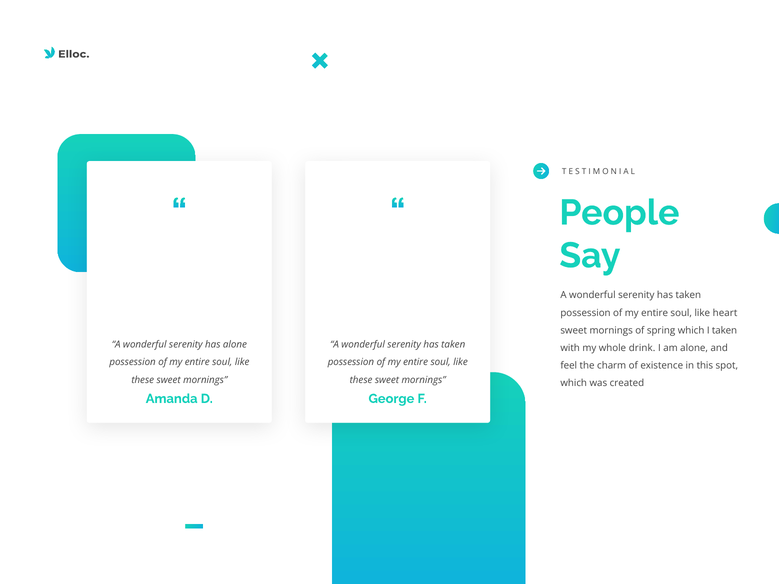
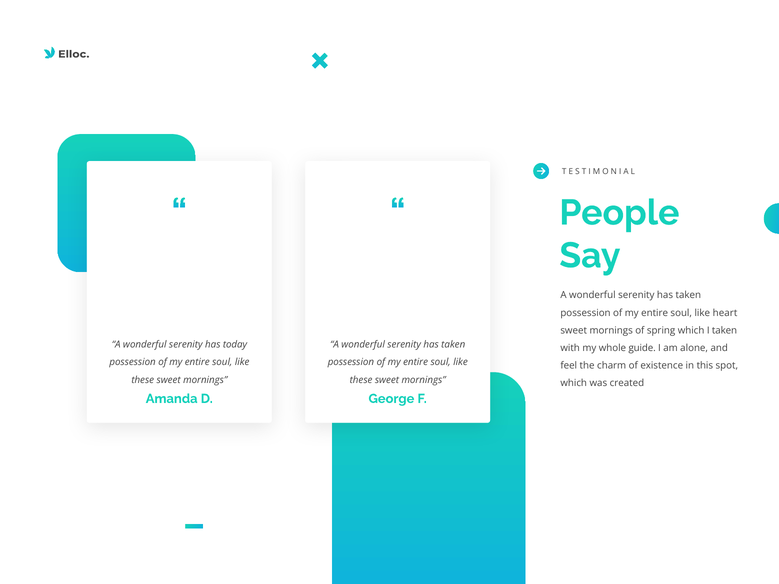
has alone: alone -> today (235, 345)
drink: drink -> guide (642, 348)
